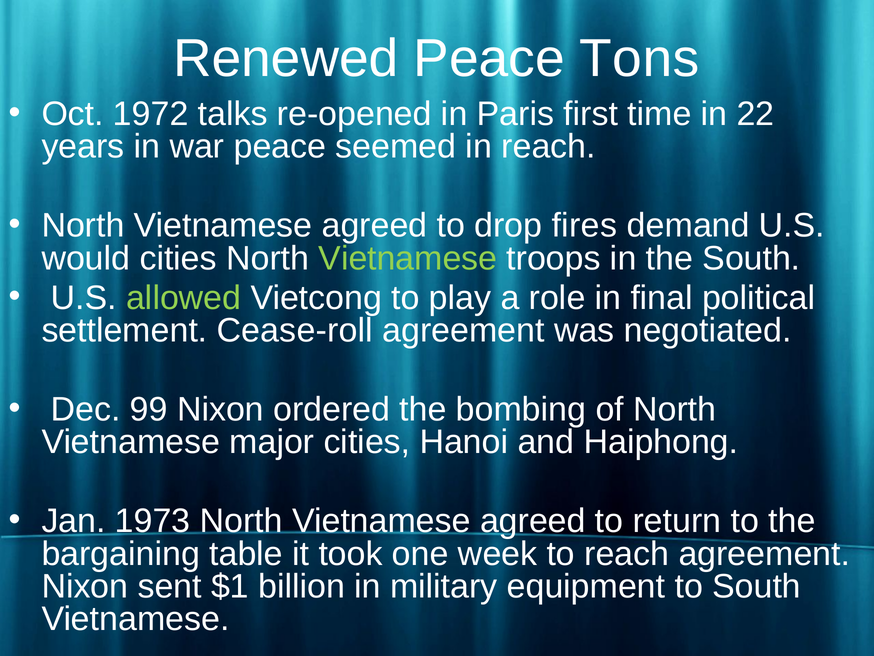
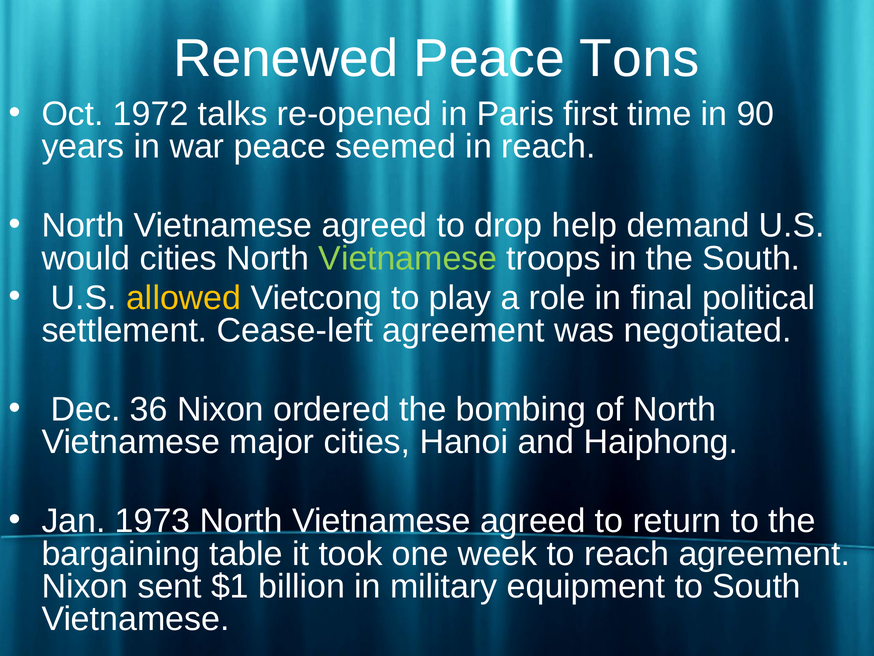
22: 22 -> 90 (755, 114)
fires: fires -> help (584, 226)
allowed colour: light green -> yellow (184, 298)
Cease-roll: Cease-roll -> Cease-left (295, 330)
99: 99 -> 36 (149, 409)
